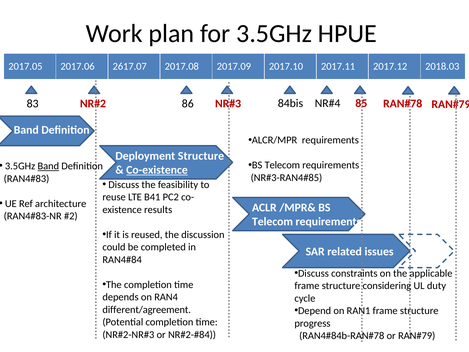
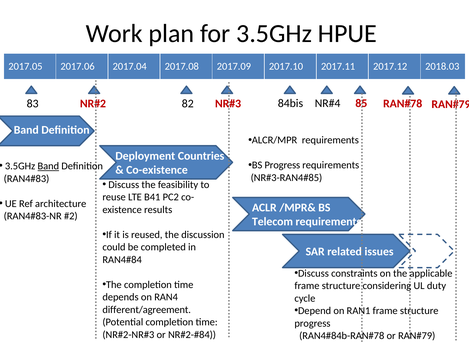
2617.07: 2617.07 -> 2017.04 (130, 66)
86: 86 -> 82 (188, 104)
Deployment Structure: Structure -> Countries (201, 156)
Telecom: Telecom -> Progress (282, 165)
Co-existence underline: present -> none (157, 170)
